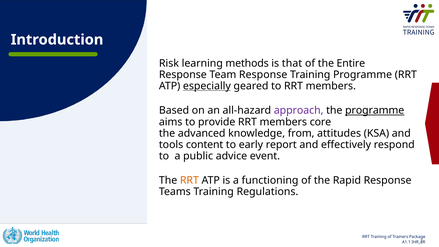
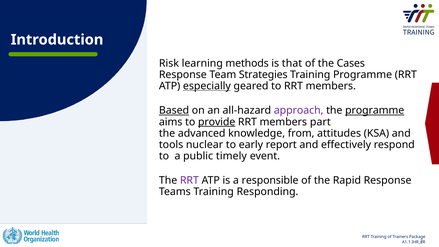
Entire: Entire -> Cases (351, 63)
Team Response: Response -> Strategies (263, 75)
Based underline: none -> present (174, 110)
provide underline: none -> present (217, 122)
core: core -> part (320, 122)
content: content -> nuclear (205, 145)
advice: advice -> timely (231, 156)
RRT colour: orange -> purple (189, 180)
functioning: functioning -> responsible (270, 180)
Regulations: Regulations -> Responding (267, 192)
